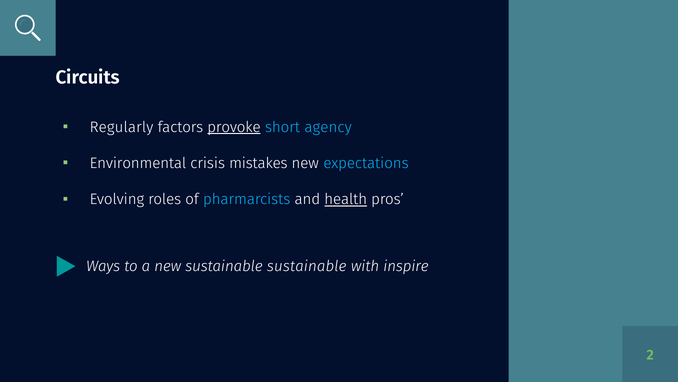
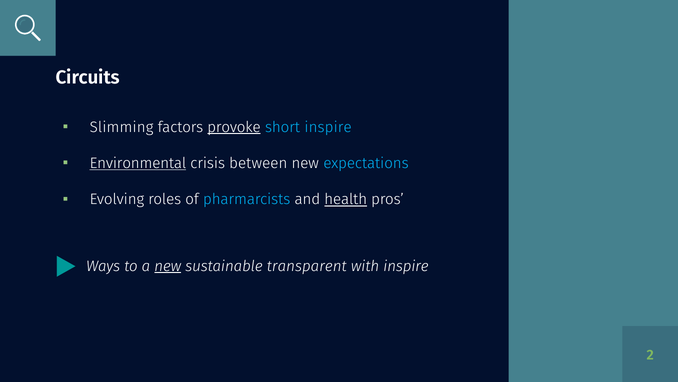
Regularly: Regularly -> Slimming (122, 127)
short agency: agency -> inspire (328, 127)
Environmental underline: none -> present (138, 163)
mistakes: mistakes -> between (258, 163)
new underline: none -> present (168, 266)
sustainable sustainable: sustainable -> transparent (307, 266)
